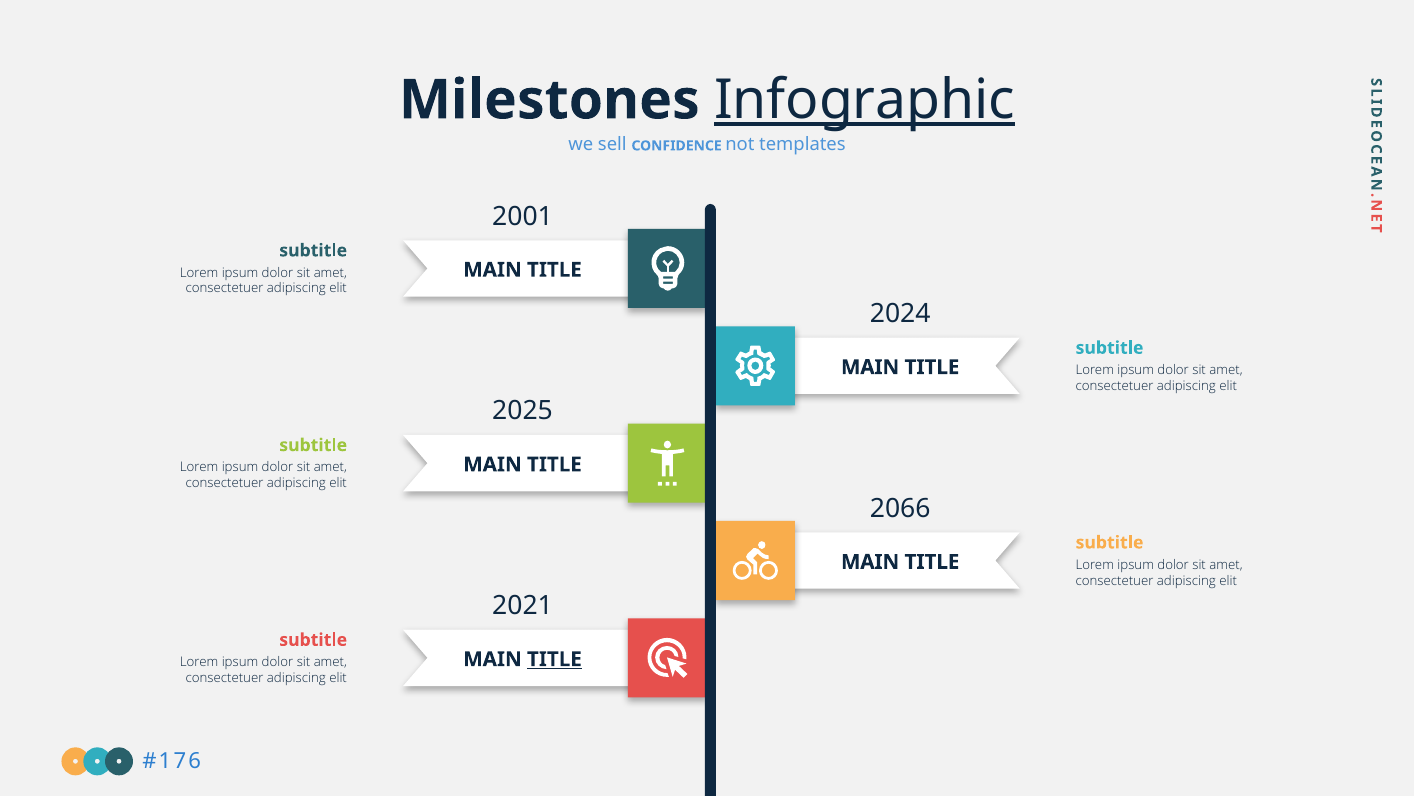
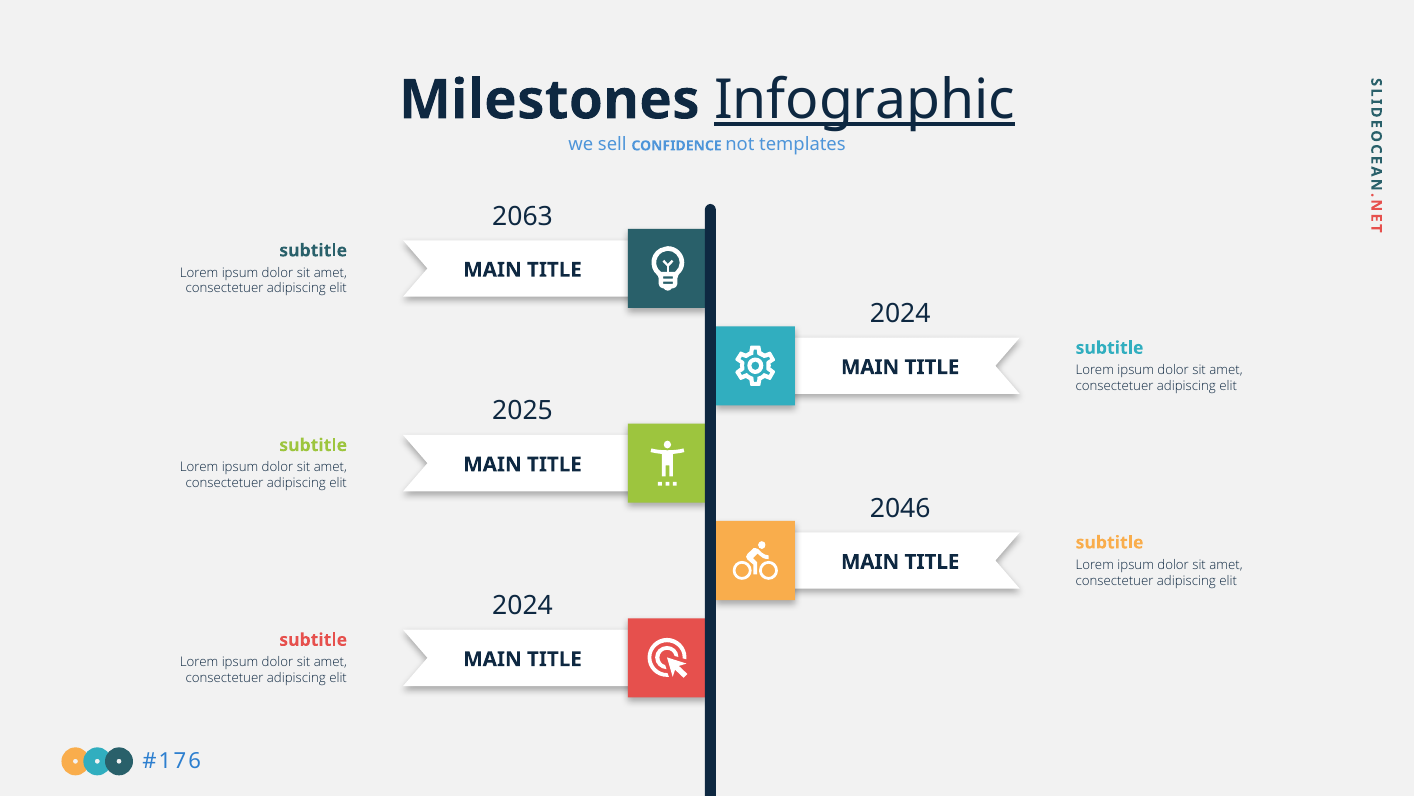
2001: 2001 -> 2063 (523, 216)
2066: 2066 -> 2046 (900, 508)
2021: 2021 -> 2024 (523, 605)
TITLE underline: present -> none (554, 659)
